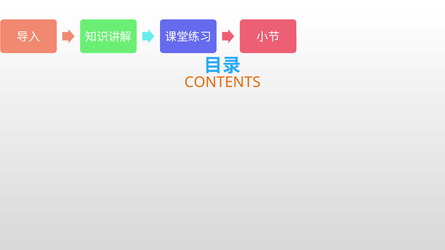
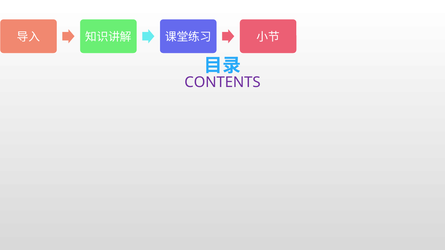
CONTENTS colour: orange -> purple (222, 82)
